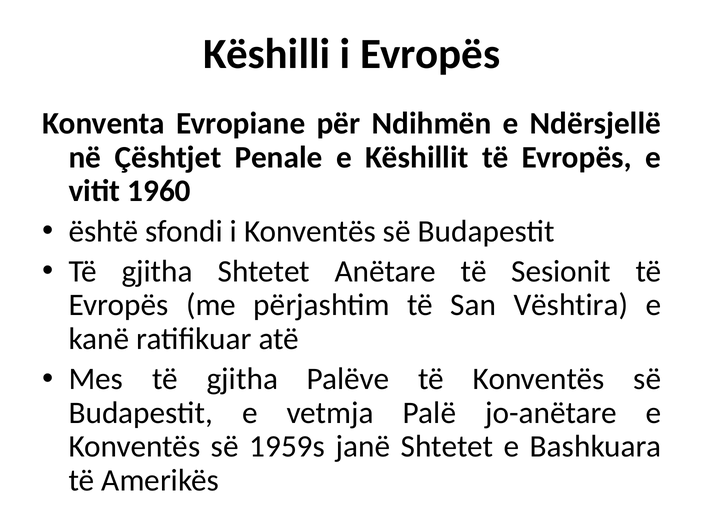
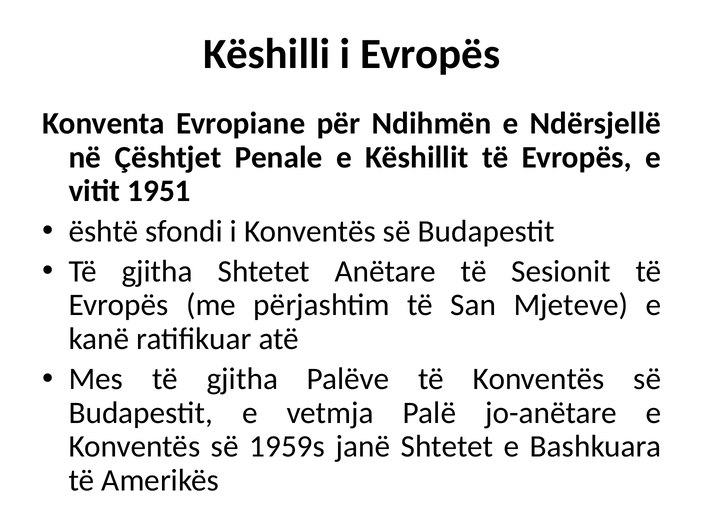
1960: 1960 -> 1951 (159, 191)
Vështira: Vështira -> Mjeteve (571, 305)
